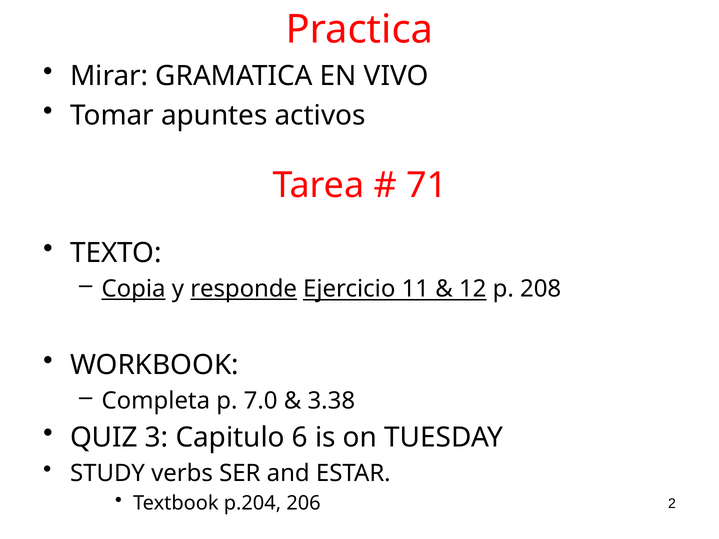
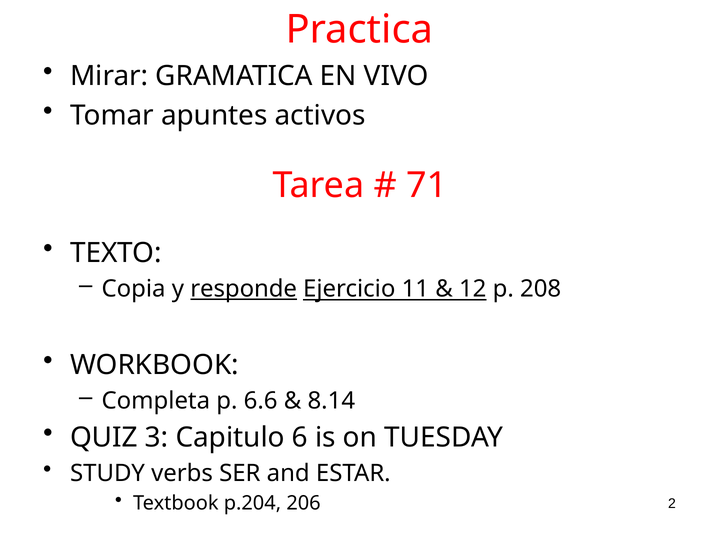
Copia underline: present -> none (134, 289)
7.0: 7.0 -> 6.6 (261, 401)
3.38: 3.38 -> 8.14 (331, 401)
